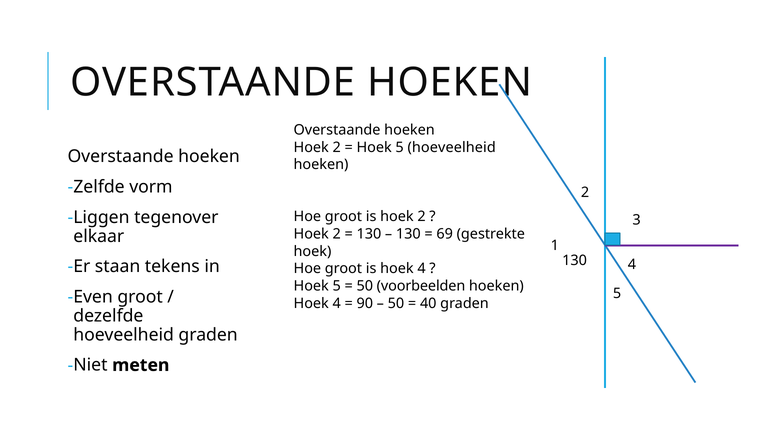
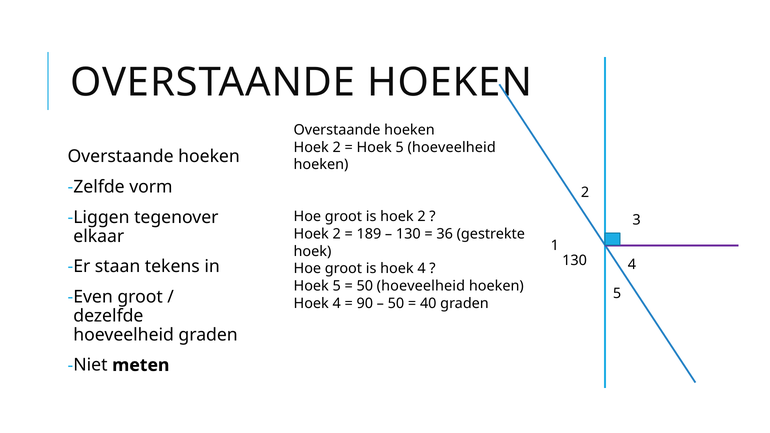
130: 130 -> 189 (369, 234)
69: 69 -> 36 (445, 234)
50 voorbeelden: voorbeelden -> hoeveelheid (421, 286)
